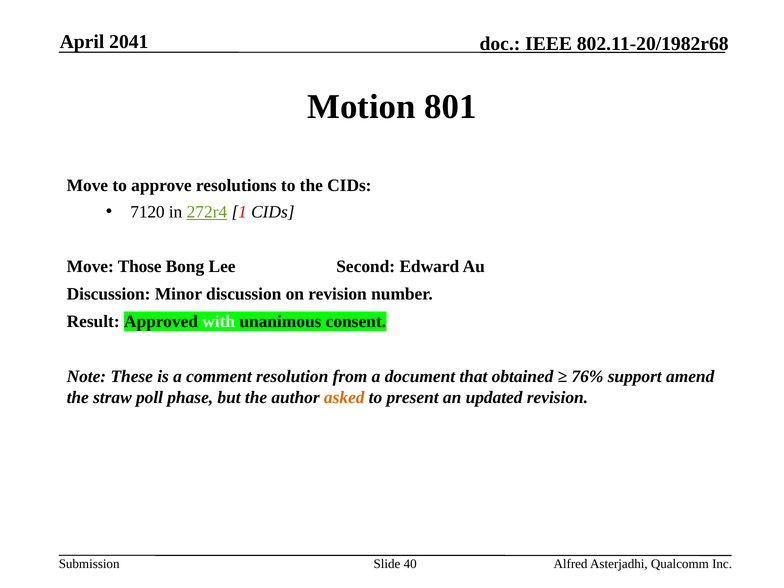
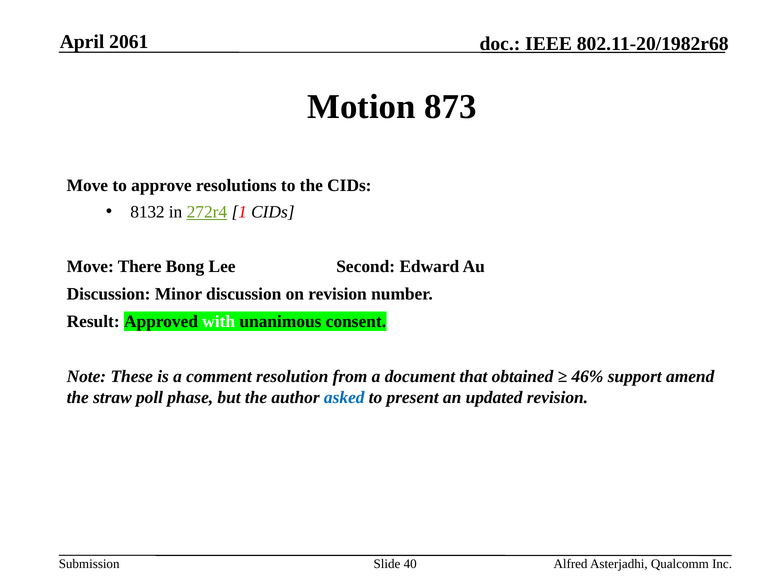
2041: 2041 -> 2061 (129, 42)
801: 801 -> 873 (450, 107)
7120: 7120 -> 8132 (147, 212)
Those: Those -> There (140, 267)
76%: 76% -> 46% (587, 376)
asked colour: orange -> blue (344, 397)
